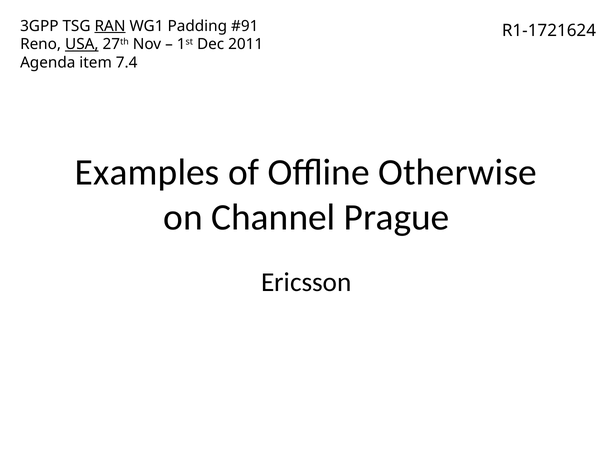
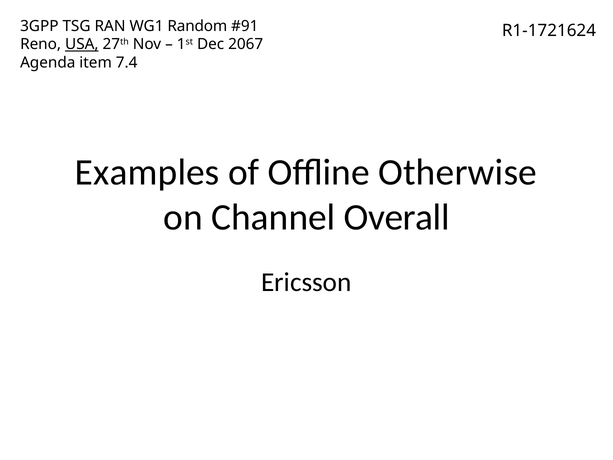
RAN underline: present -> none (110, 26)
Padding: Padding -> Random (197, 26)
2011: 2011 -> 2067 (246, 44)
Prague: Prague -> Overall (397, 217)
